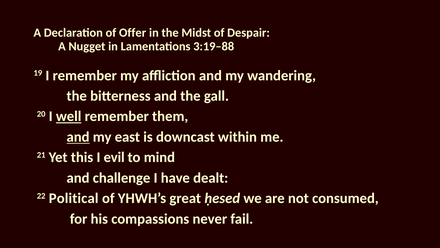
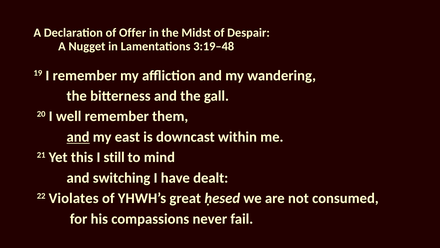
3:19–88: 3:19–88 -> 3:19–48 (214, 46)
well underline: present -> none (69, 116)
evil: evil -> still (114, 157)
challenge: challenge -> switching (122, 178)
Political: Political -> Violates (74, 198)
